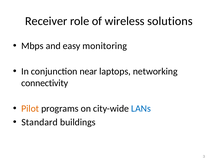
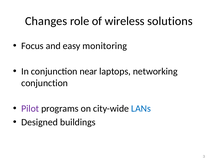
Receiver: Receiver -> Changes (46, 21)
Mbps: Mbps -> Focus (32, 46)
connectivity: connectivity -> conjunction (45, 83)
Pilot colour: orange -> purple (30, 108)
Standard: Standard -> Designed (40, 122)
